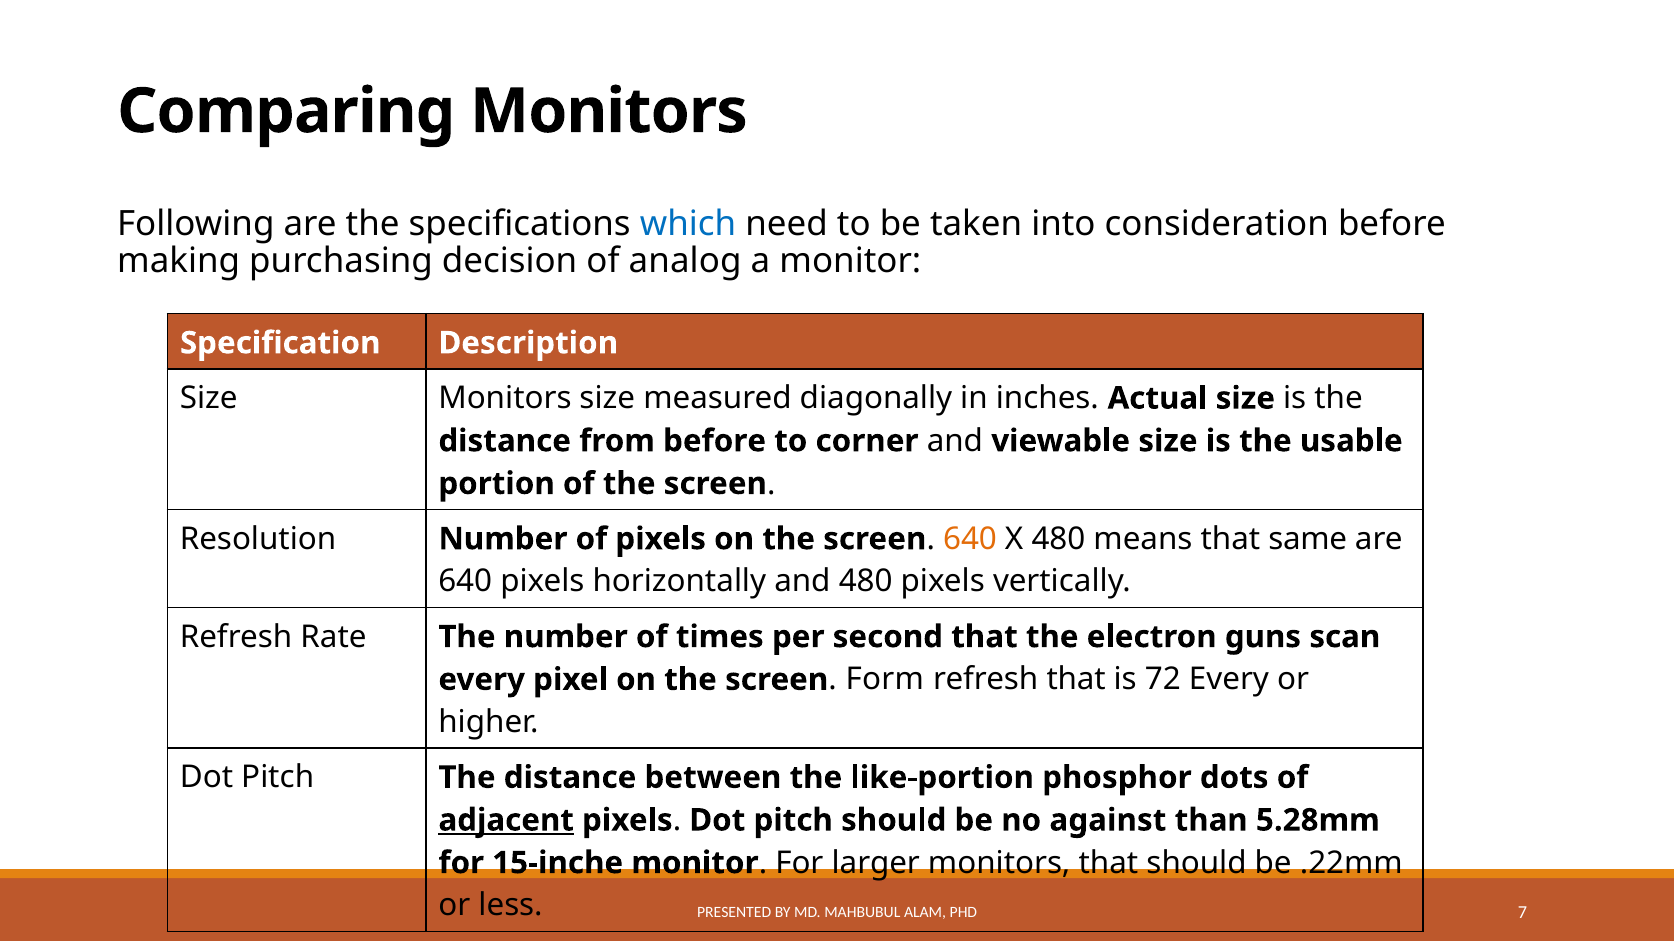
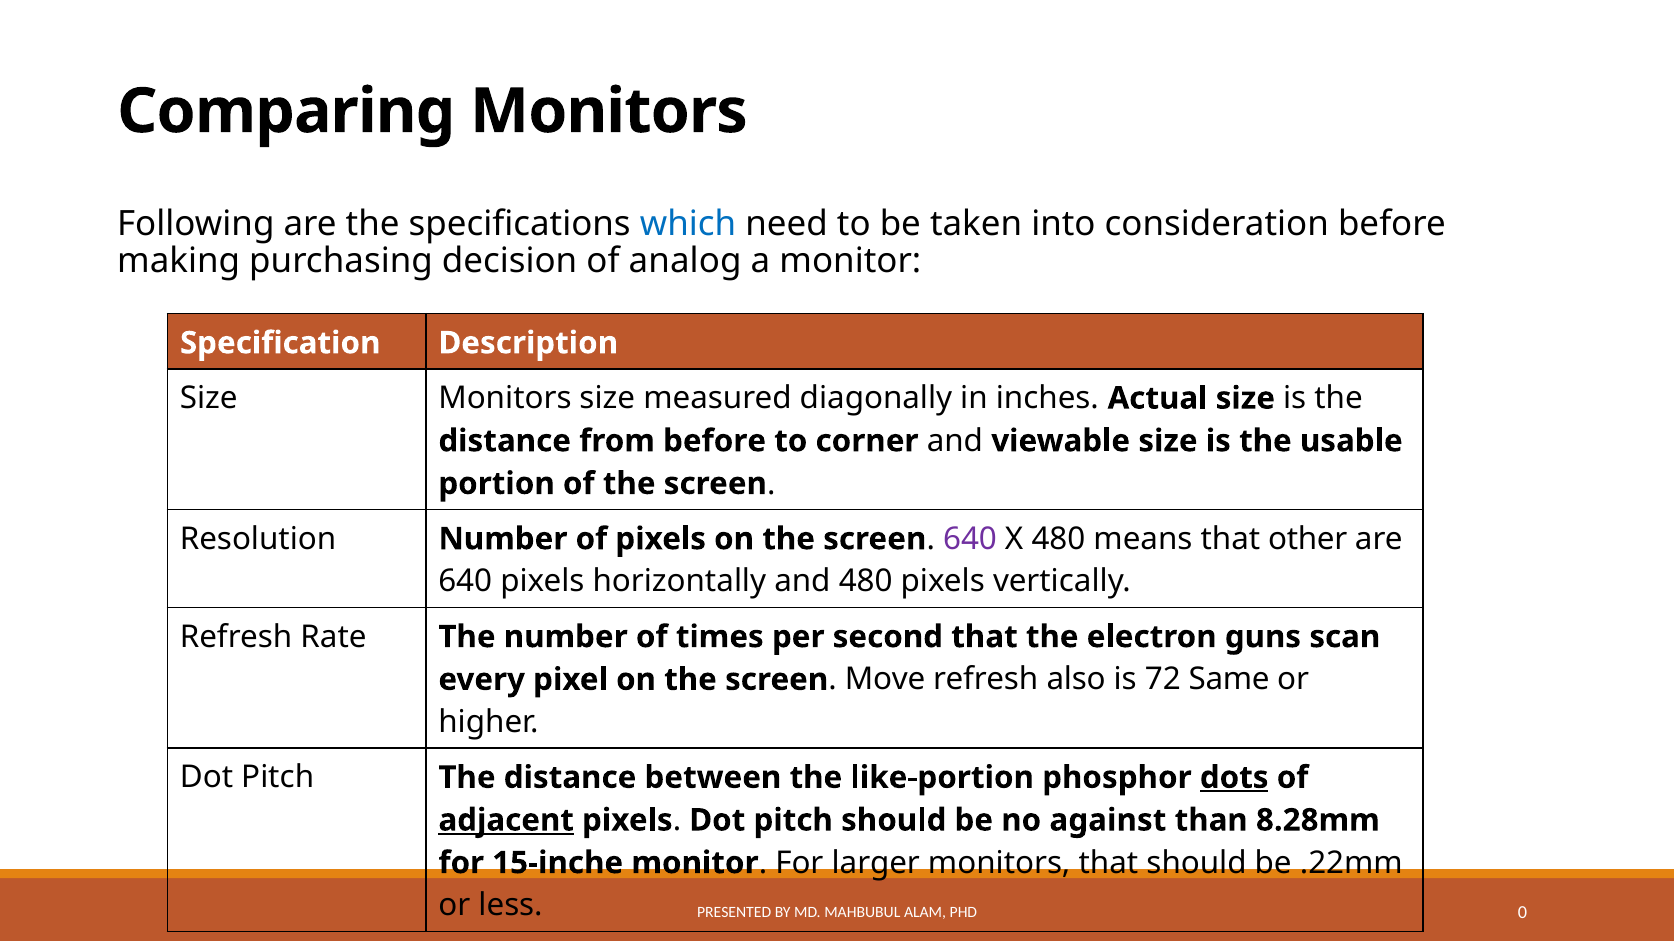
640 colour: orange -> purple (970, 539)
same: same -> other (1308, 539)
Form: Form -> Move (885, 680)
refresh that: that -> also (1076, 680)
72 Every: Every -> Same (1229, 680)
dots underline: none -> present (1234, 778)
5.28mm: 5.28mm -> 8.28mm (1318, 821)
7: 7 -> 0 (1522, 913)
